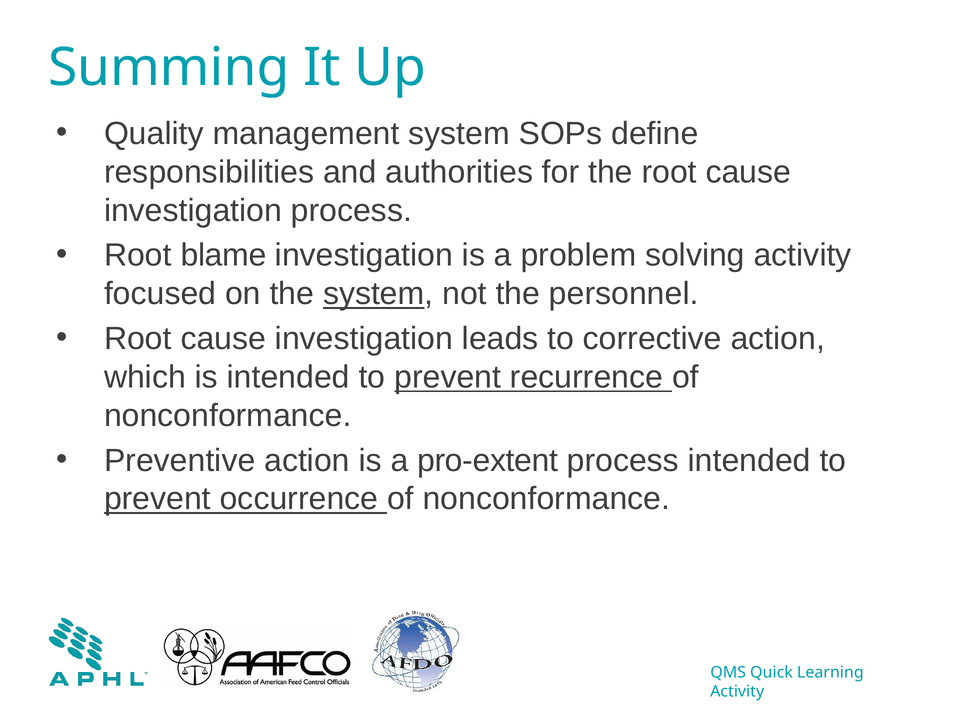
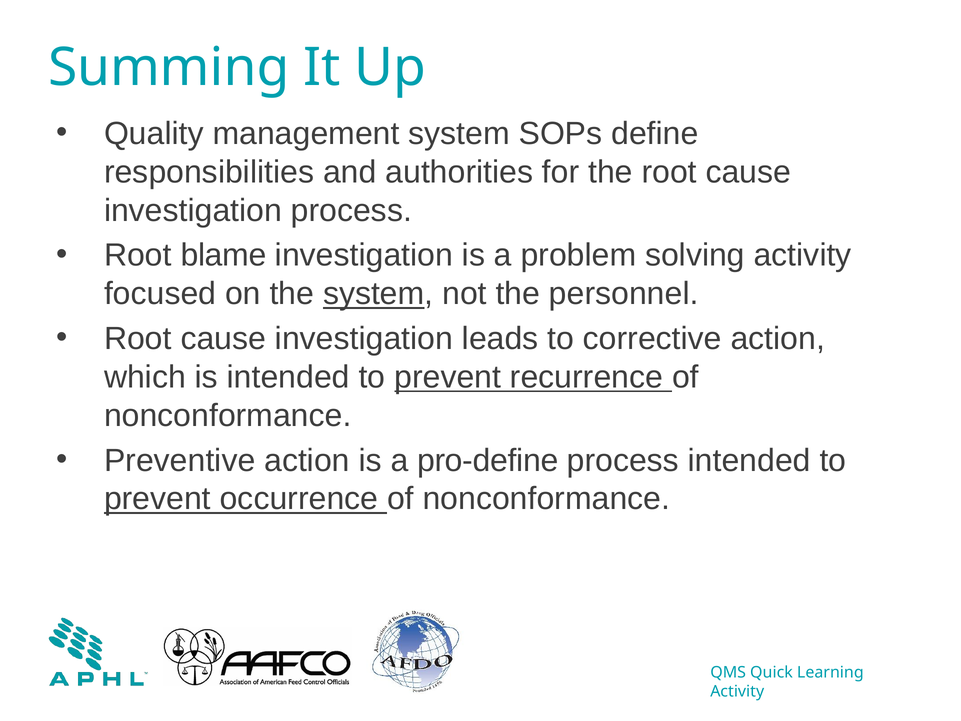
pro-extent: pro-extent -> pro-define (488, 460)
